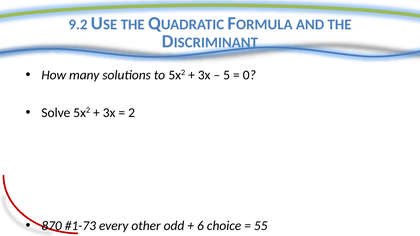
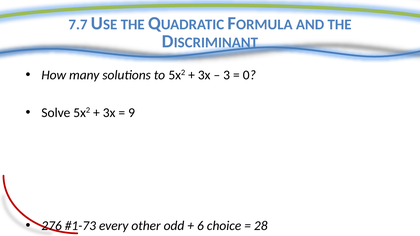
9.2: 9.2 -> 7.7 (78, 25)
5: 5 -> 3 (227, 75)
2: 2 -> 9 (132, 113)
870: 870 -> 276 (52, 226)
55: 55 -> 28 (261, 226)
